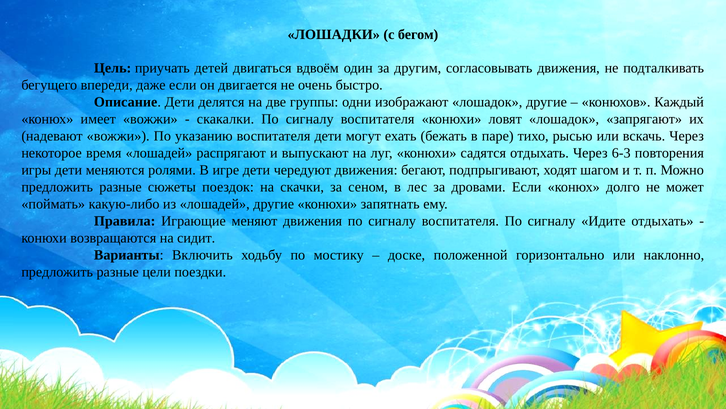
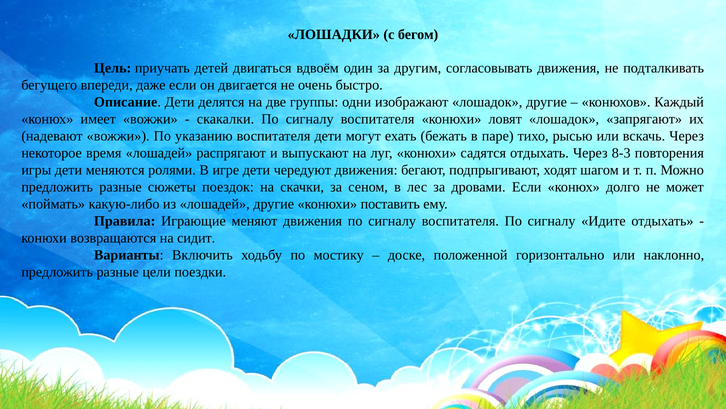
6-3: 6-3 -> 8-3 (621, 153)
запятнать: запятнать -> поставить (390, 204)
